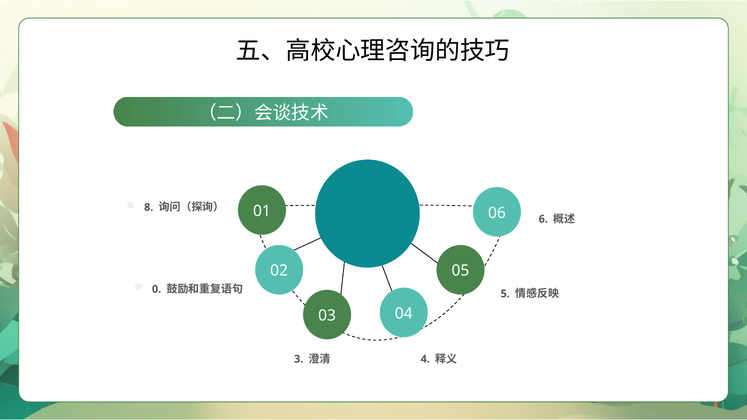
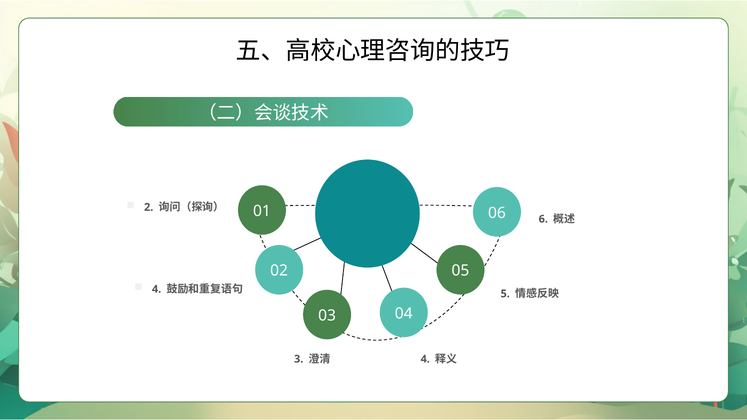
8: 8 -> 2 (149, 207)
0: 0 -> 4 (157, 289)
